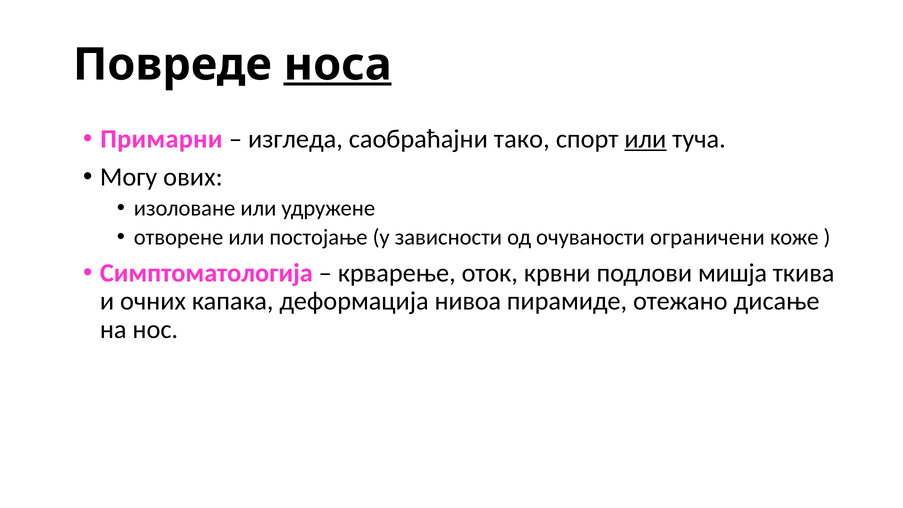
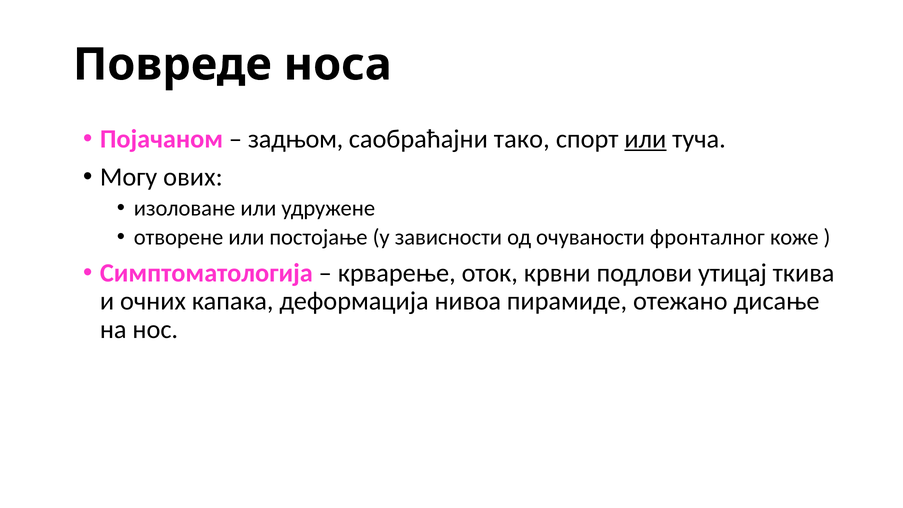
носа underline: present -> none (338, 65)
Примарни: Примарни -> Појачаном (162, 139)
изгледа: изгледа -> задњом (296, 139)
ограничени: ограничени -> фронталног (707, 237)
мишја: мишја -> утицај (732, 273)
